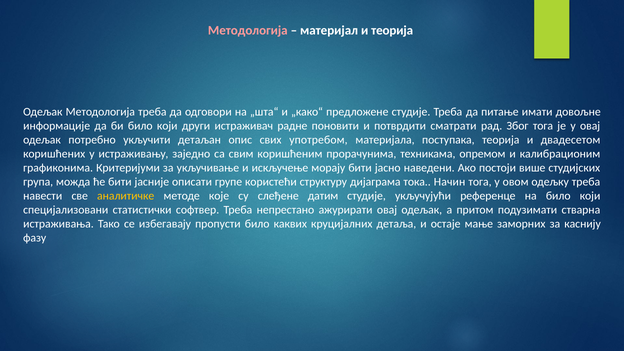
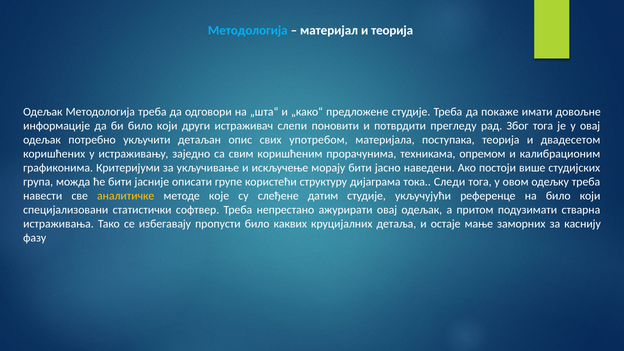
Методологија colour: pink -> light blue (248, 31)
питање: питање -> покаже (500, 112)
радне: радне -> слепи (292, 126)
сматрати: сматрати -> прегледу (453, 126)
Начин: Начин -> Следи (450, 182)
